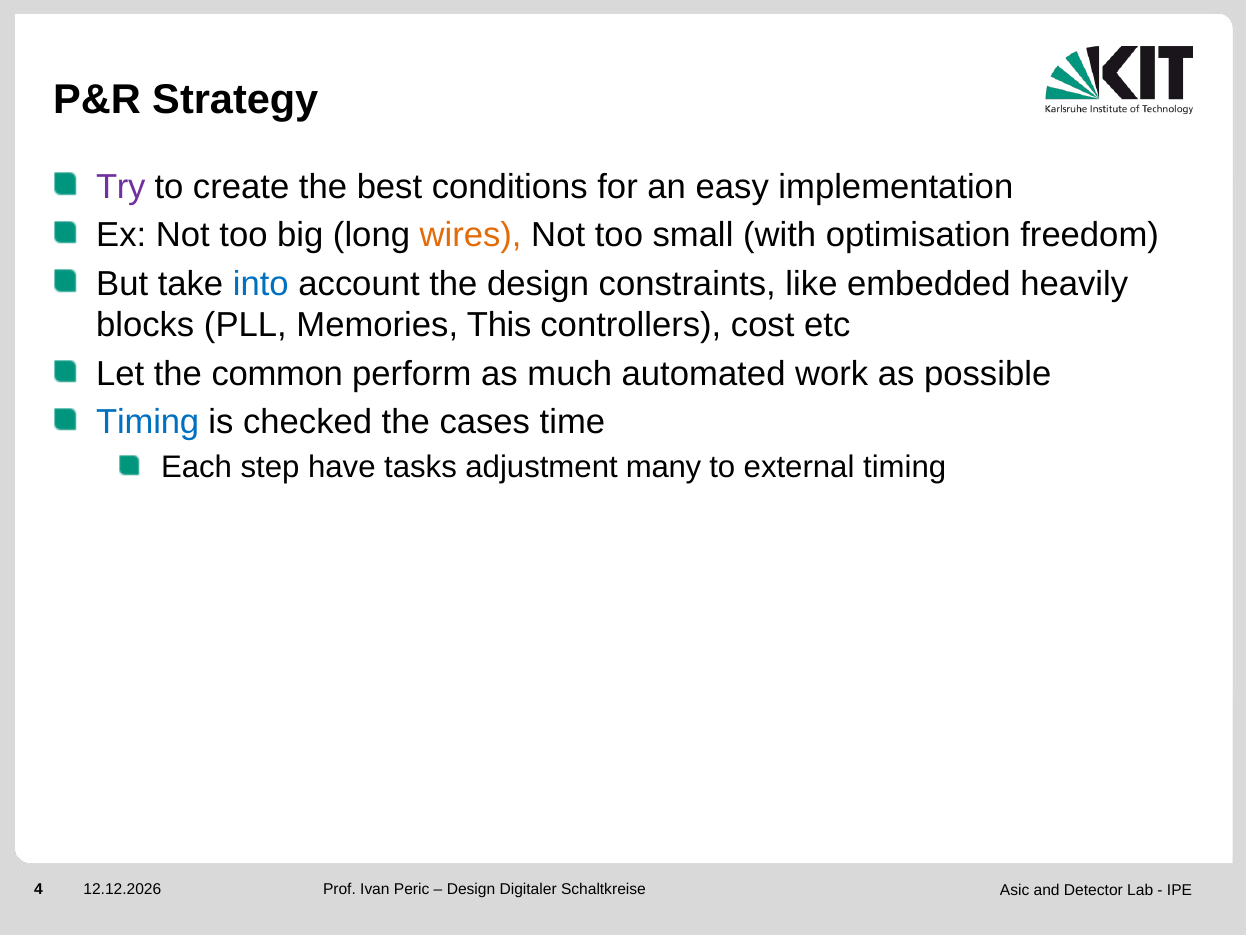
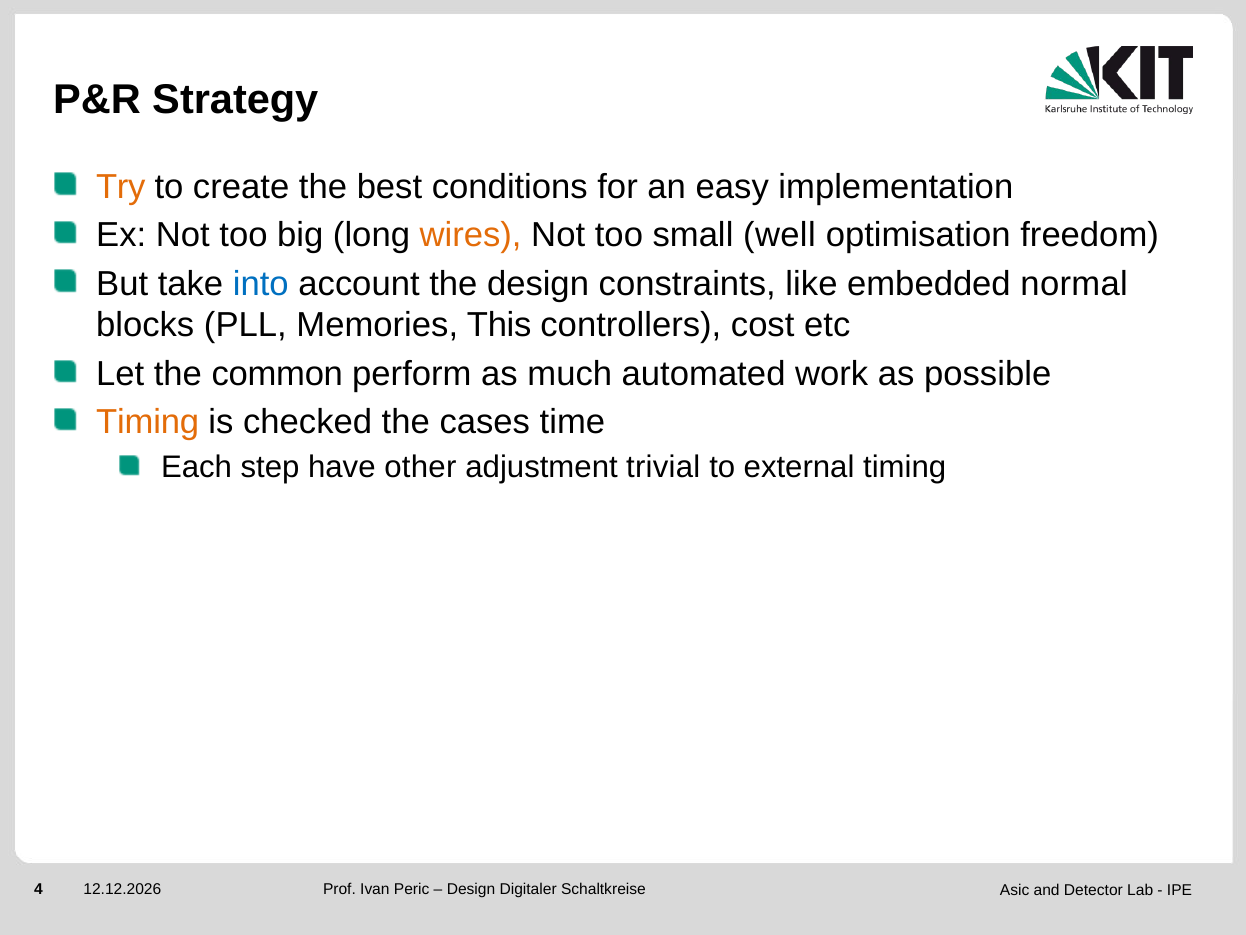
Try colour: purple -> orange (121, 187)
with: with -> well (779, 235)
heavily: heavily -> normal (1074, 283)
Timing colour: blue -> orange (148, 422)
tasks: tasks -> other (420, 467)
many: many -> trivial (663, 467)
